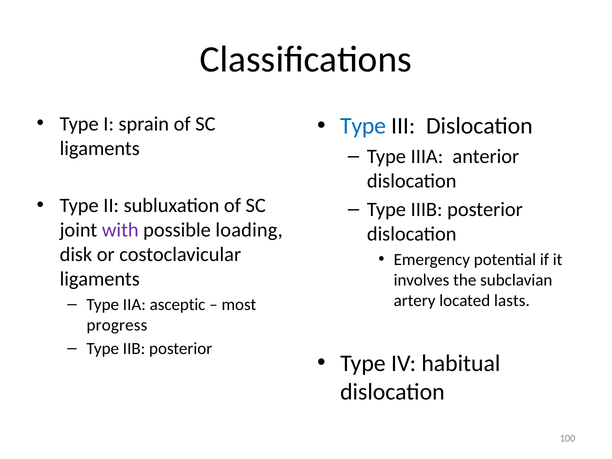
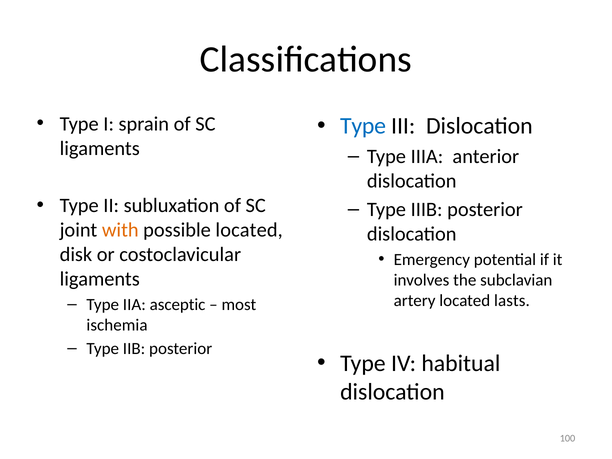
with colour: purple -> orange (120, 230)
possible loading: loading -> located (249, 230)
progress: progress -> ischemia (117, 325)
